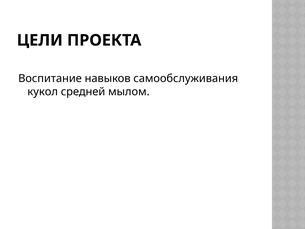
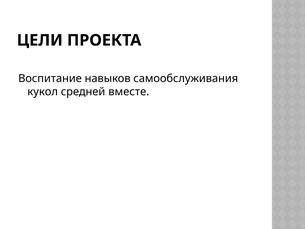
мылом: мылом -> вместе (129, 92)
